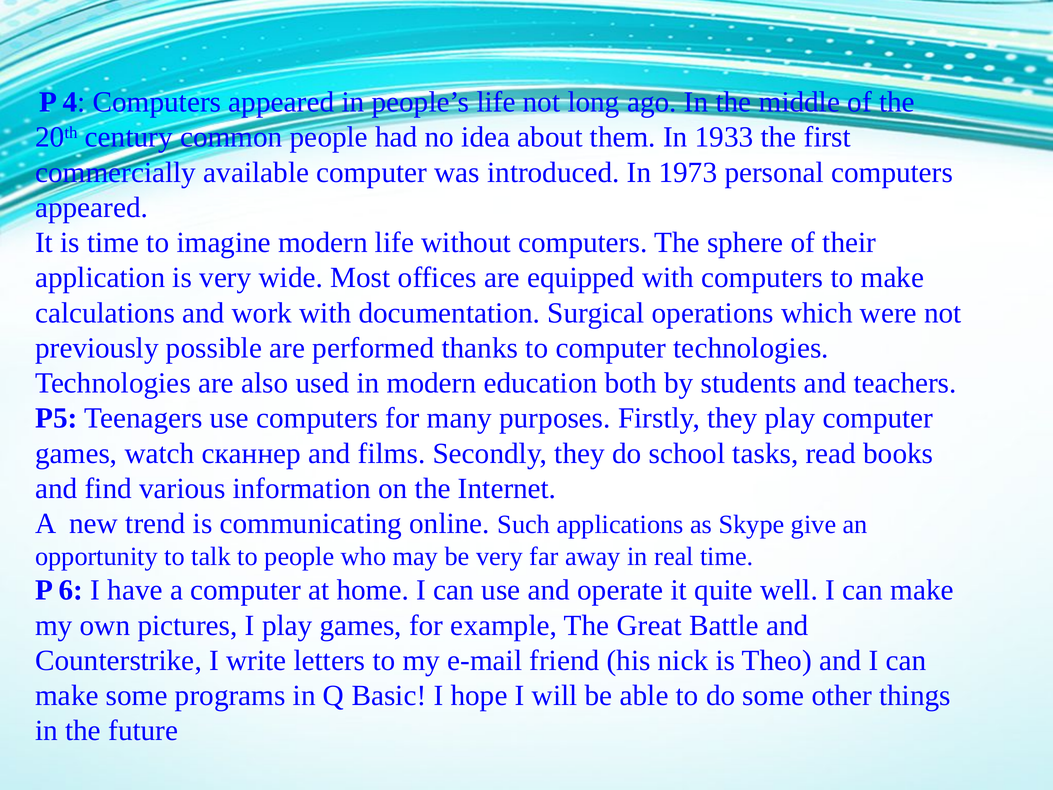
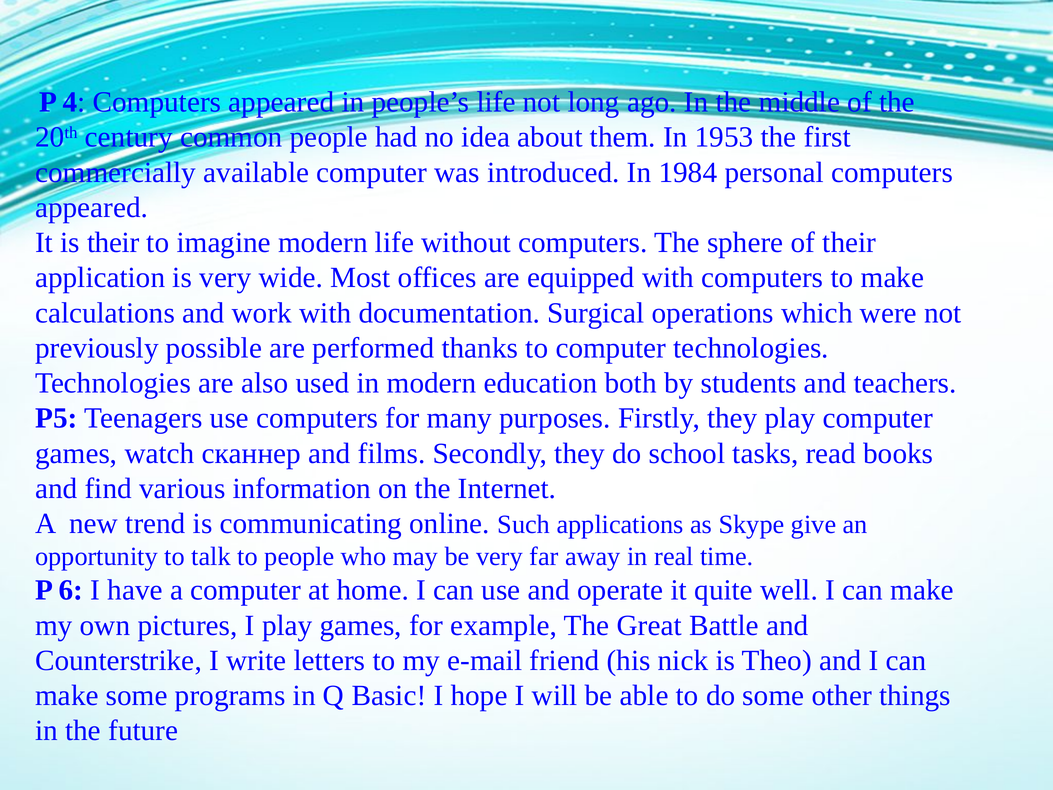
1933: 1933 -> 1953 (724, 137)
1973: 1973 -> 1984 (688, 172)
is time: time -> their (113, 243)
